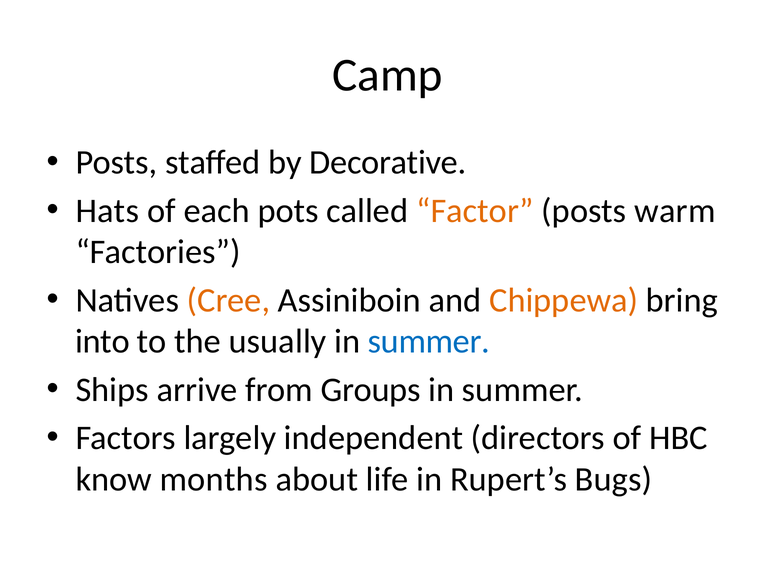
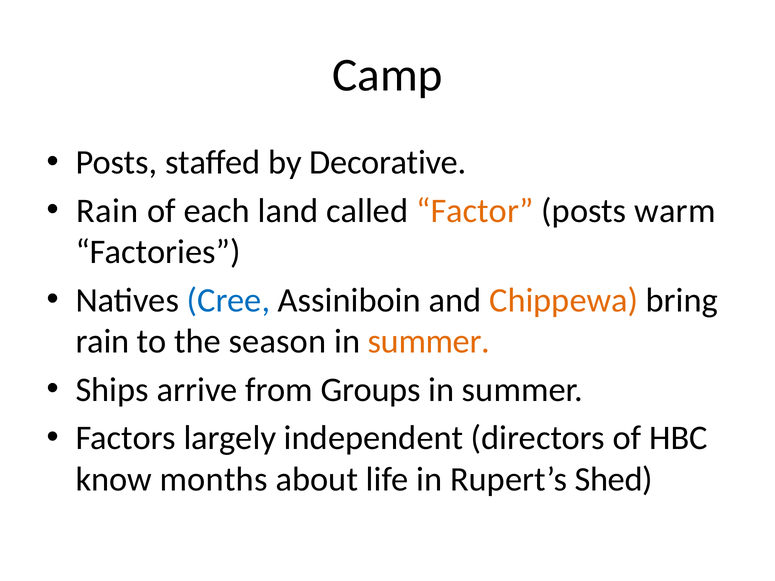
Hats: Hats -> Rain (107, 211)
pots: pots -> land (288, 211)
Cree colour: orange -> blue (228, 300)
into: into -> rain (102, 342)
usually: usually -> season (277, 342)
summer colour: blue -> orange (429, 342)
Bugs: Bugs -> Shed (614, 480)
